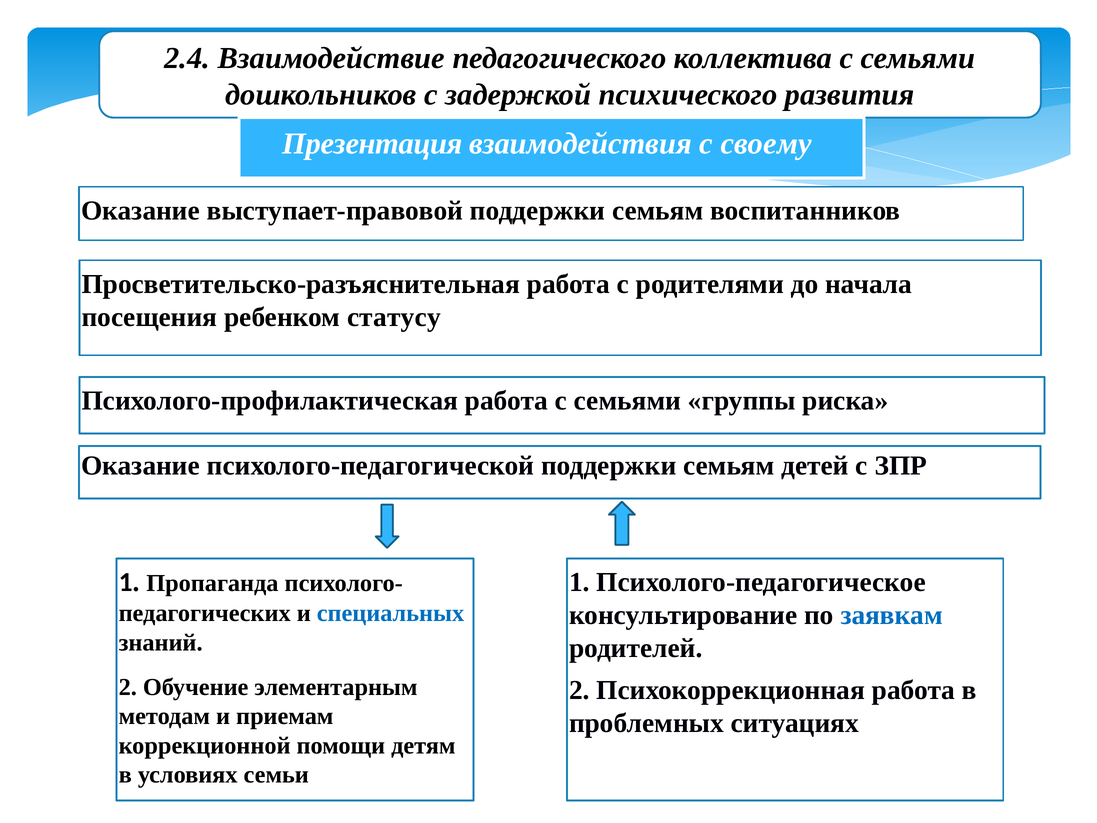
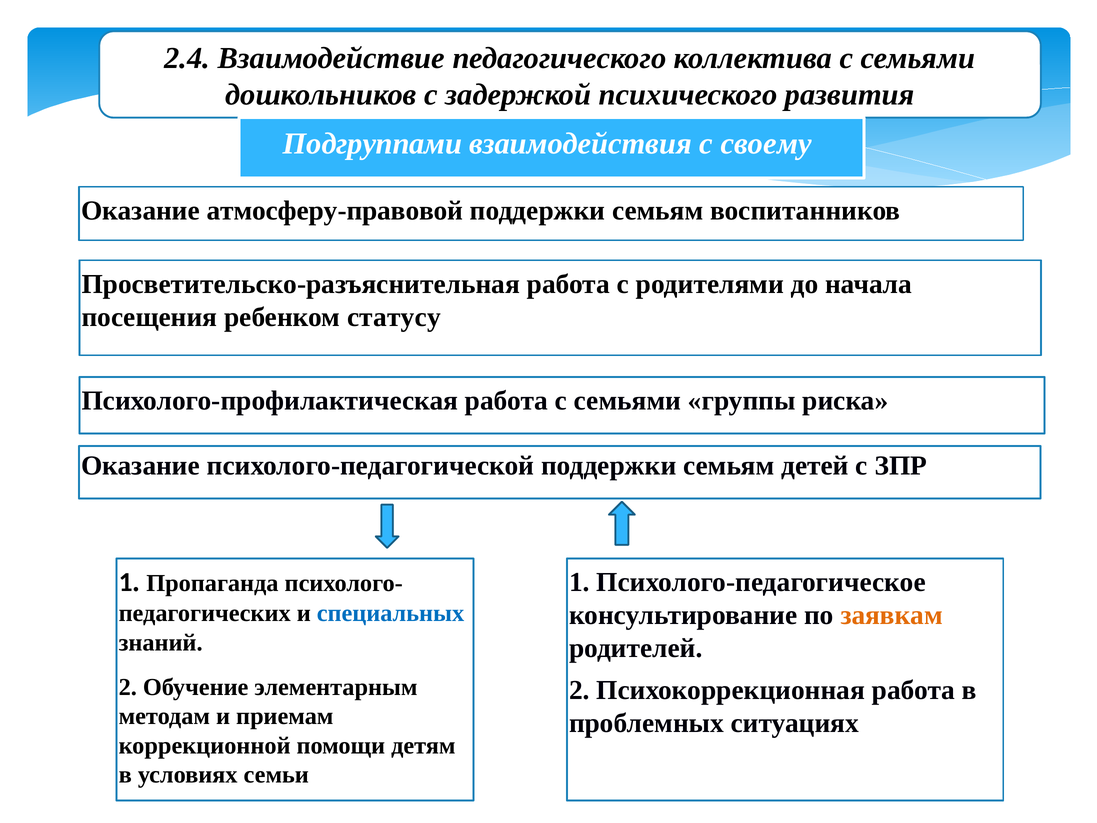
Презентация: Презентация -> Подгруппами (373, 144)
выступает-правовой: выступает-правовой -> атмосферу-правовой (335, 211)
заявкам colour: blue -> orange (892, 615)
